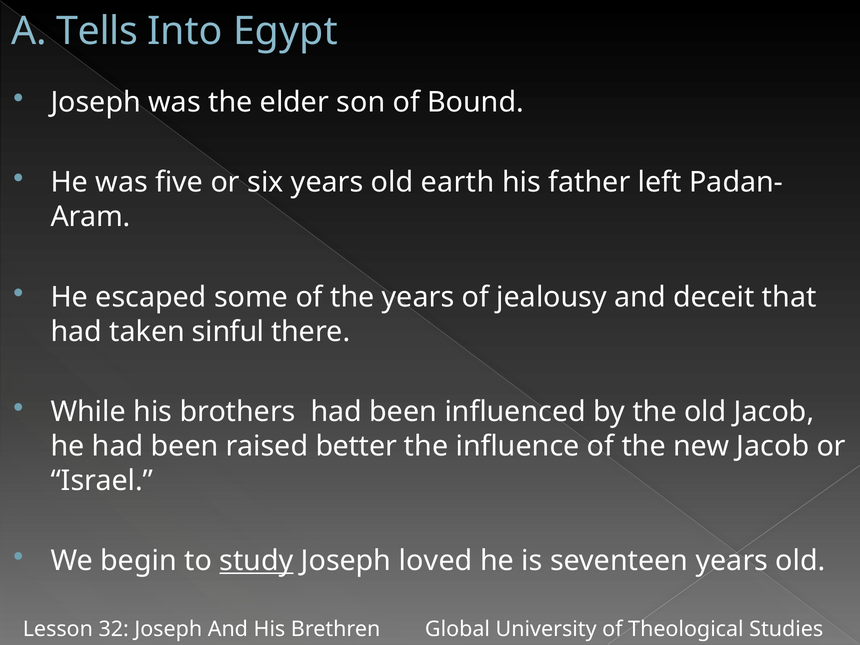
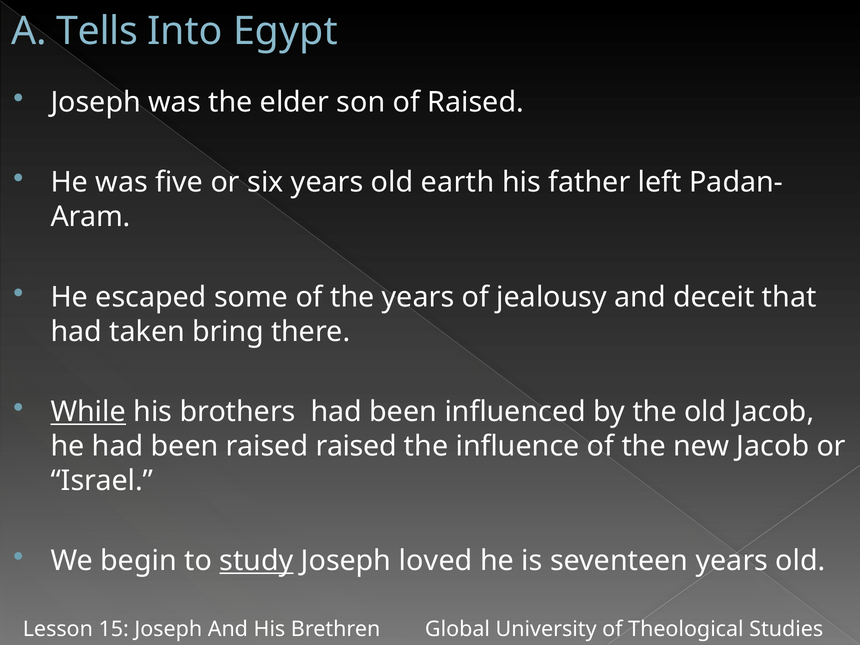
of Bound: Bound -> Raised (476, 102)
sinful: sinful -> bring (228, 332)
While underline: none -> present (88, 412)
raised better: better -> raised (356, 446)
32: 32 -> 15 (114, 629)
